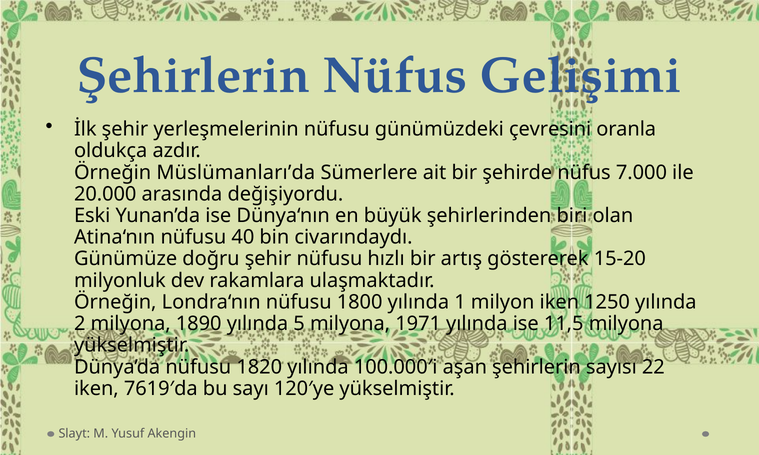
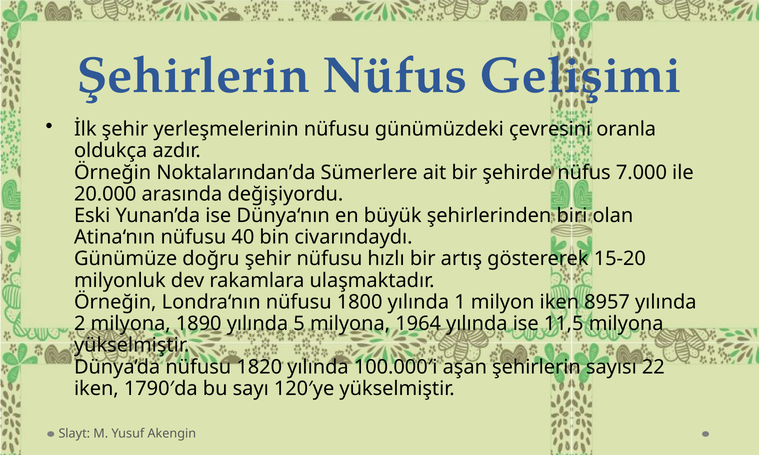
Müslümanları’da: Müslümanları’da -> Noktalarından’da (236, 173)
1250: 1250 -> 8957 (607, 302)
1971: 1971 -> 1964 (418, 324)
7619′da: 7619′da -> 1790′da (161, 389)
